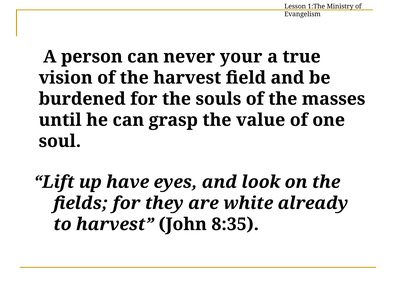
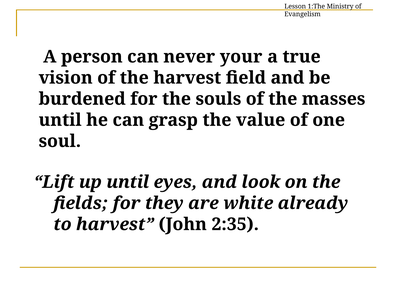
up have: have -> until (128, 182)
8:35: 8:35 -> 2:35 (235, 224)
